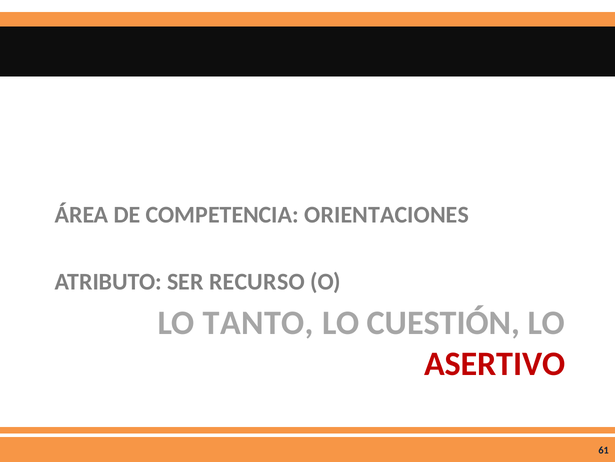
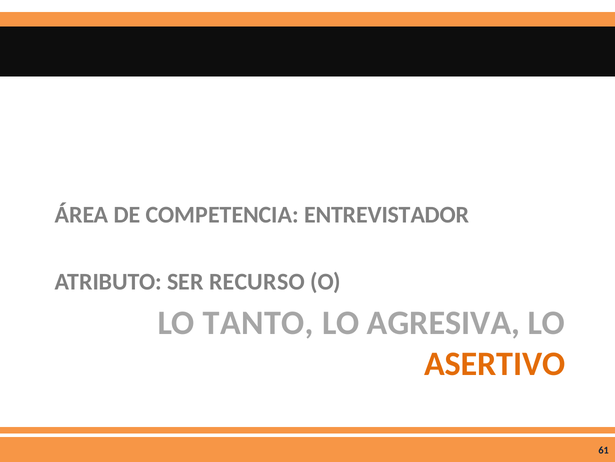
ORIENTACIONES: ORIENTACIONES -> ENTREVISTADOR (387, 215)
CUESTIÓN: CUESTIÓN -> AGRESIVA (443, 322)
ASERTIVO colour: red -> orange (495, 363)
